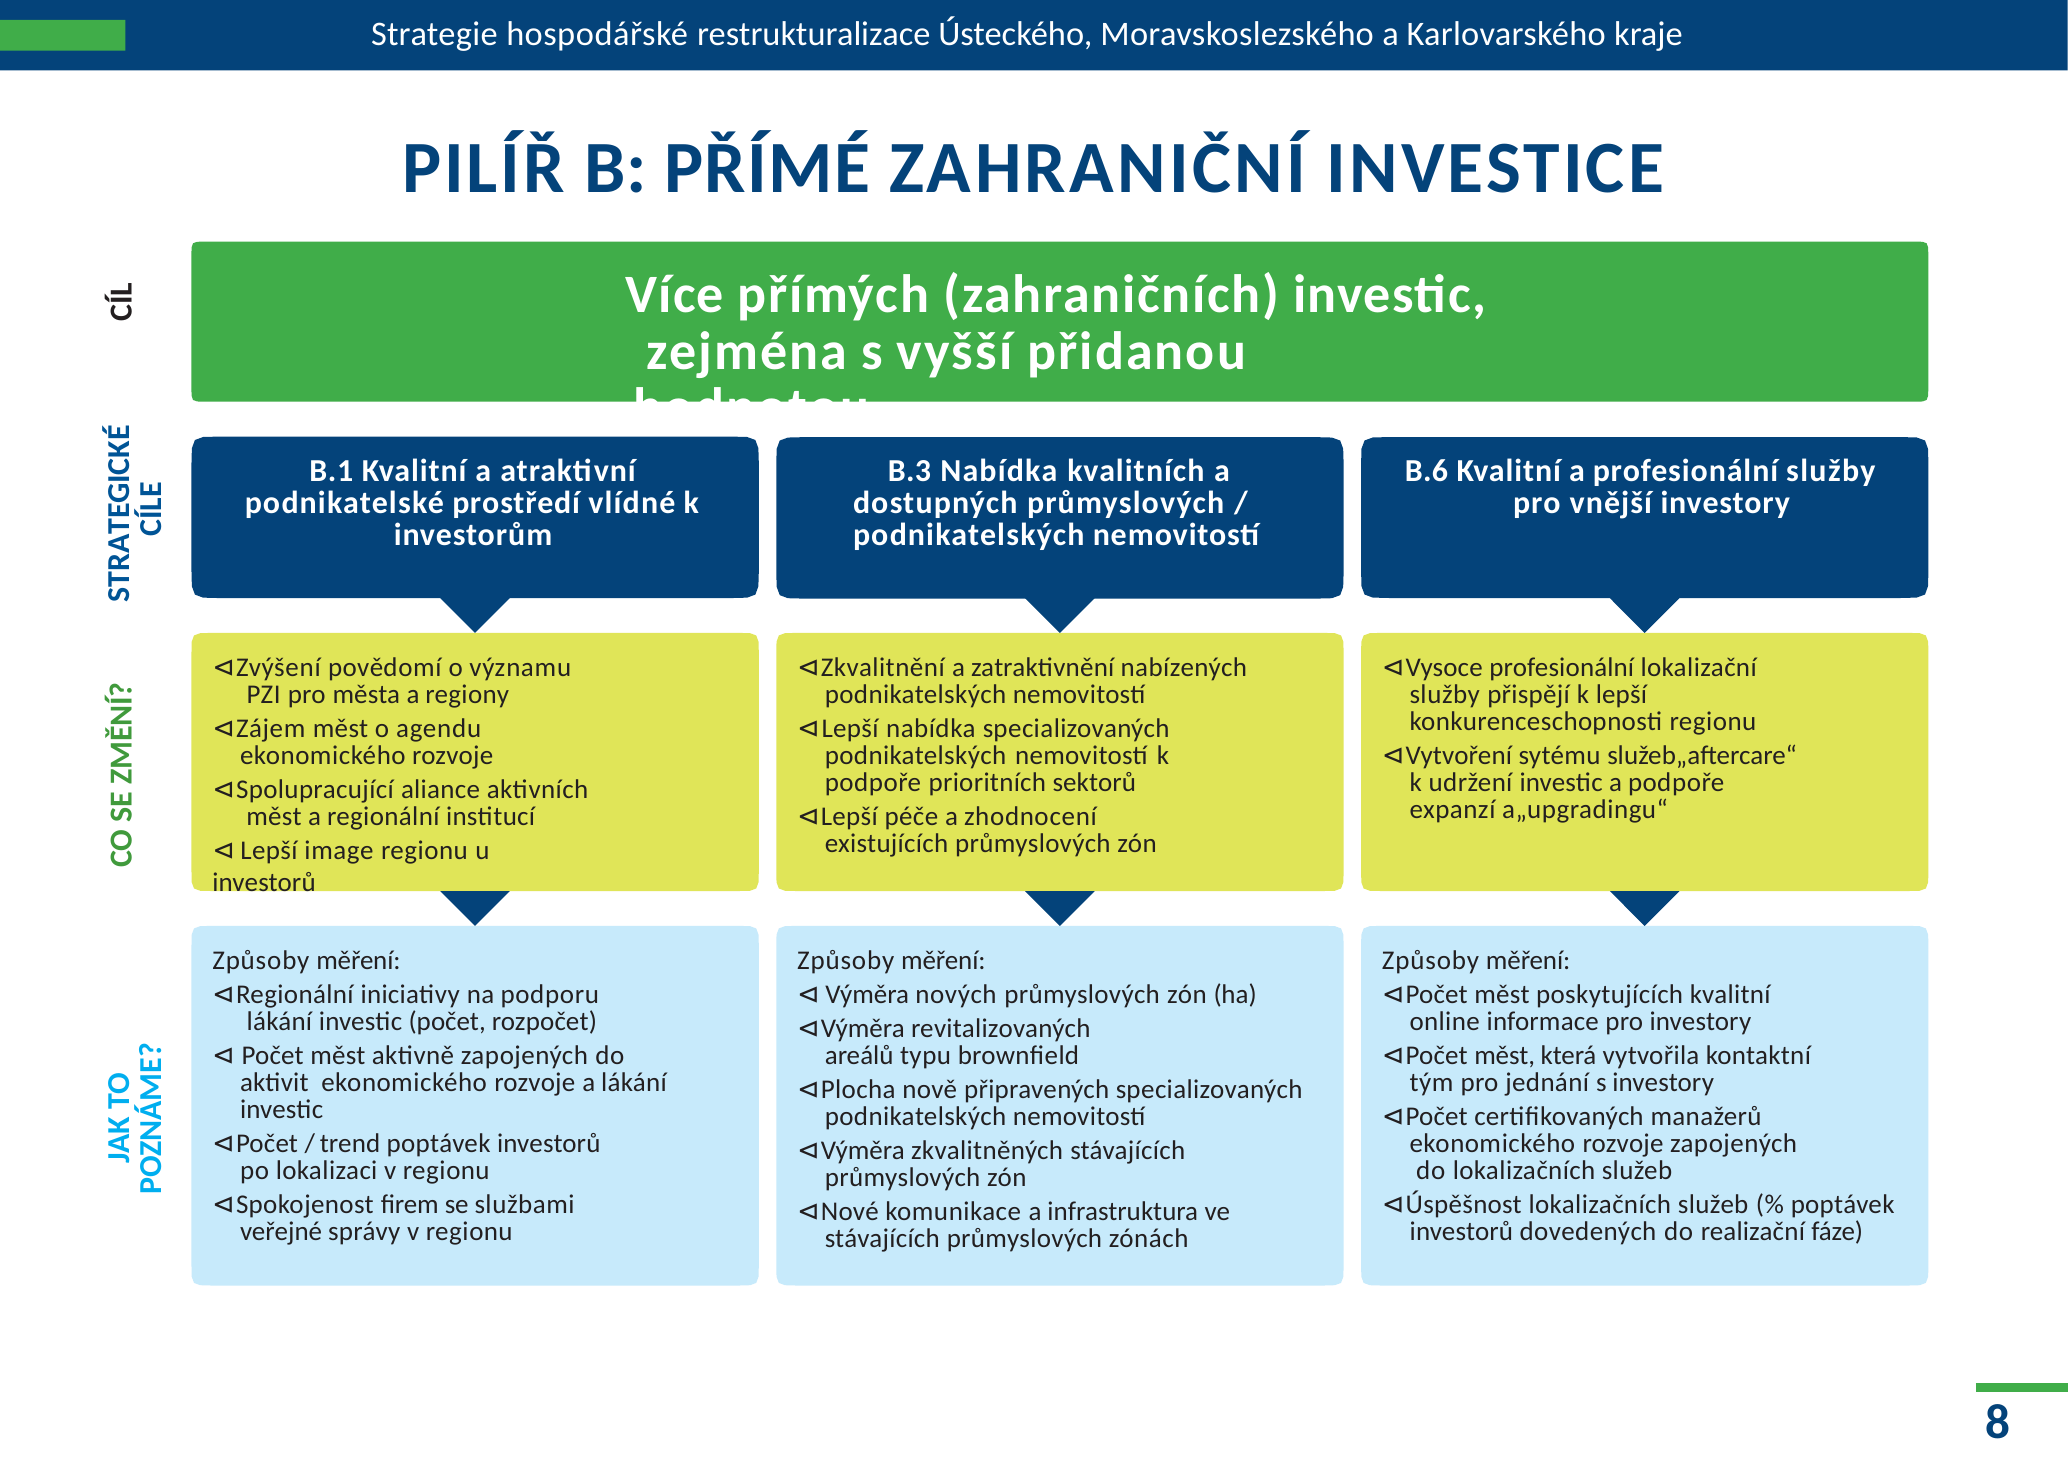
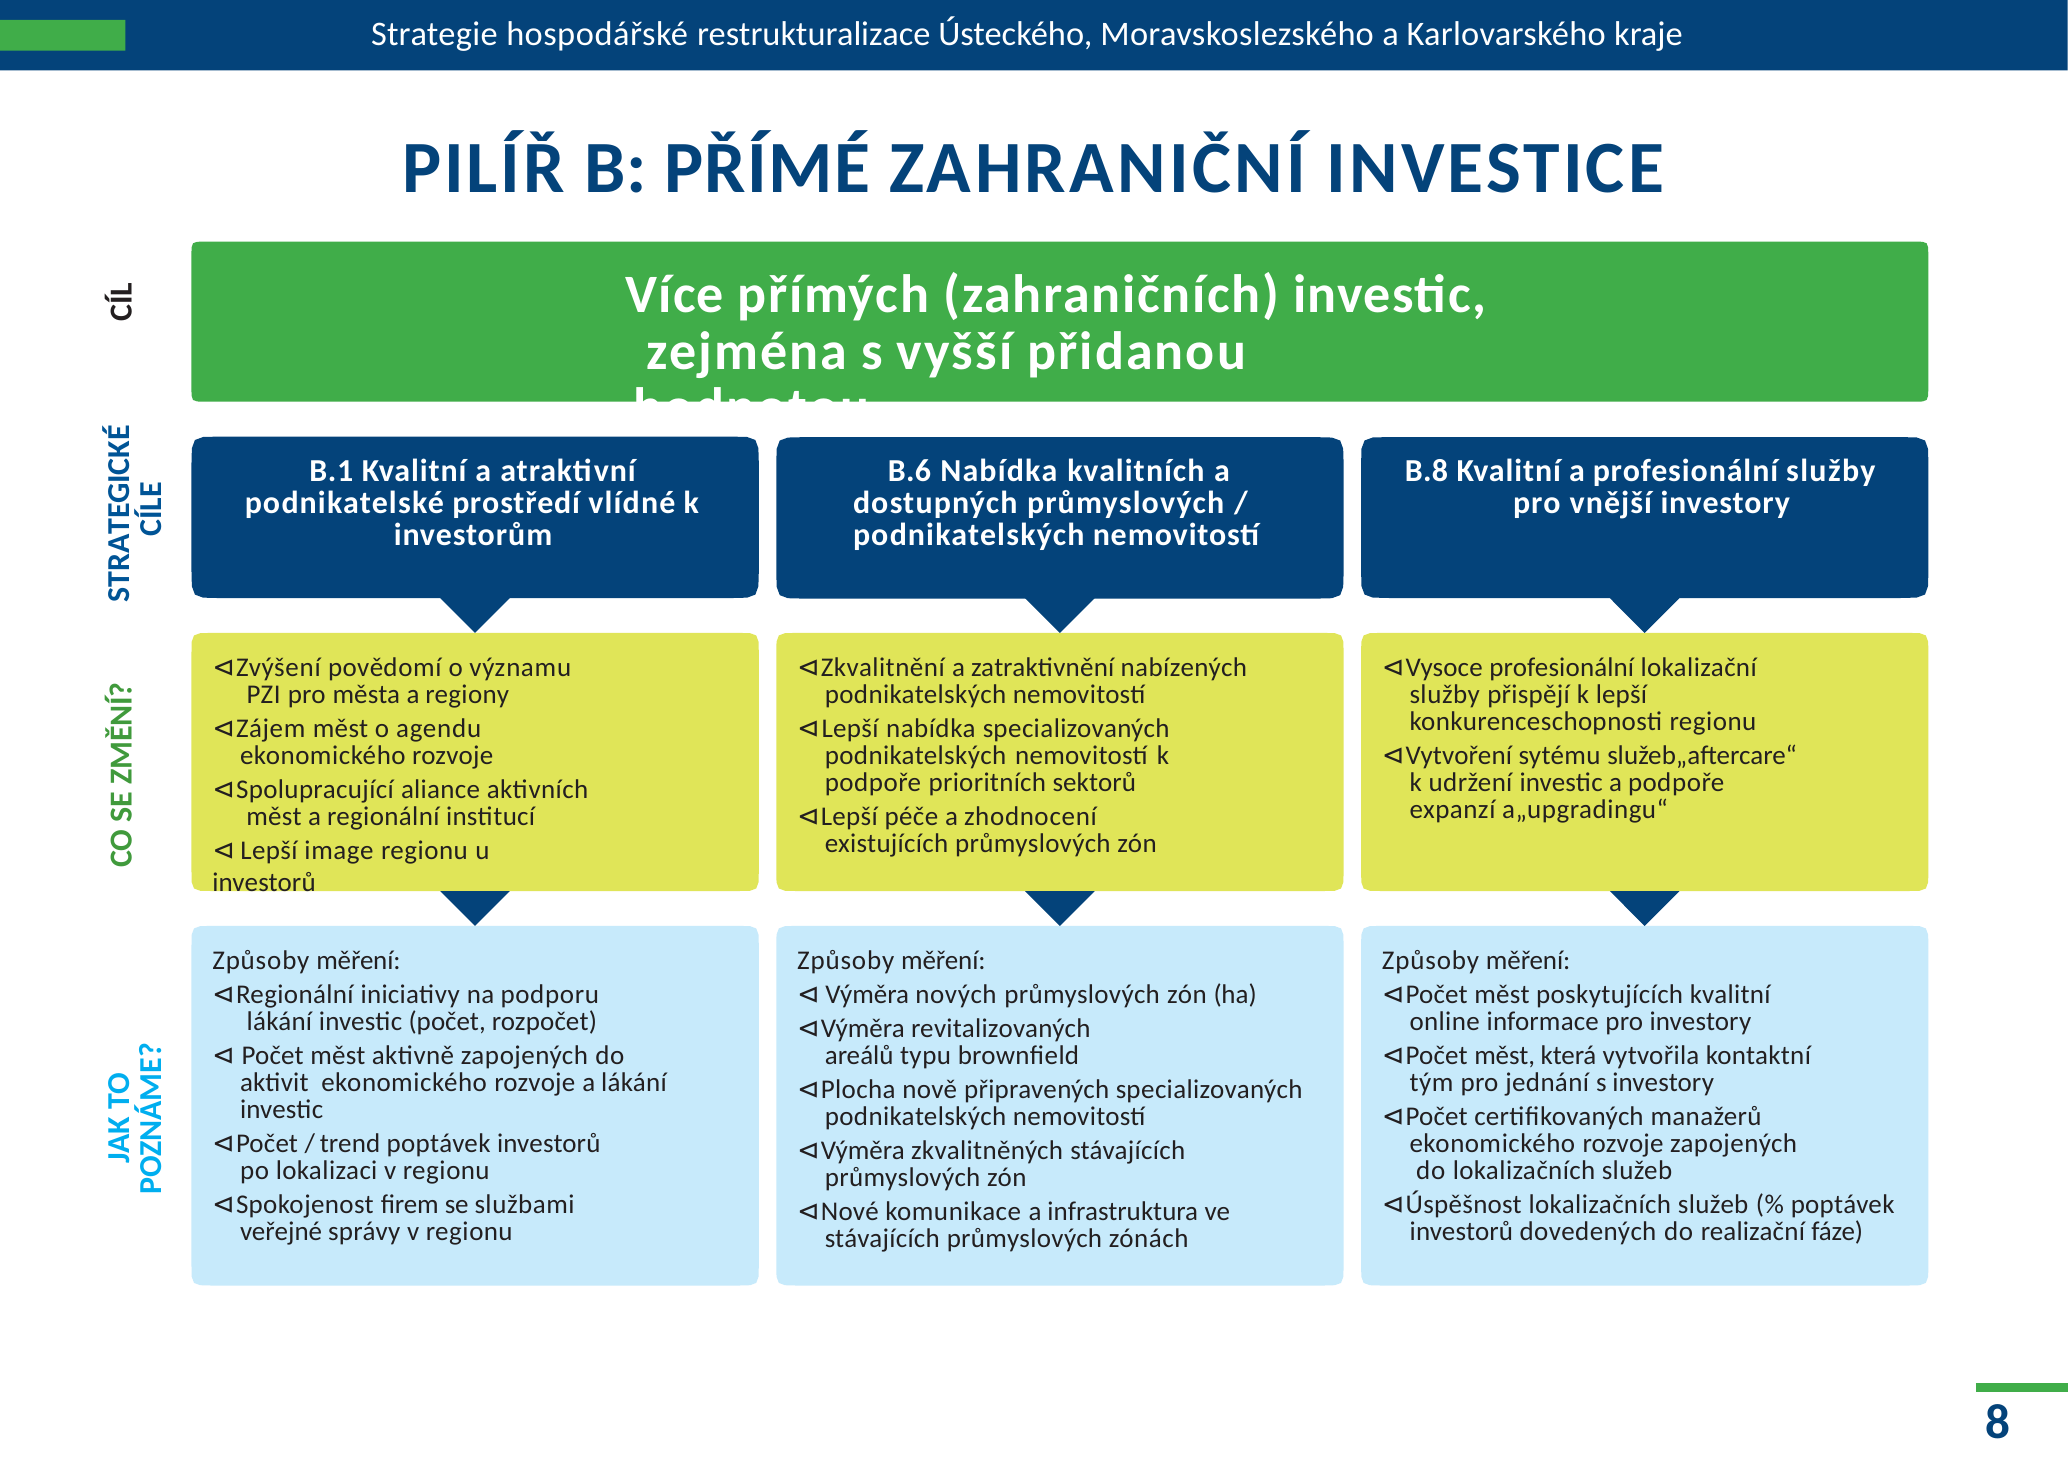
B.6: B.6 -> B.8 (1426, 471)
B.3: B.3 -> B.6 (910, 471)
